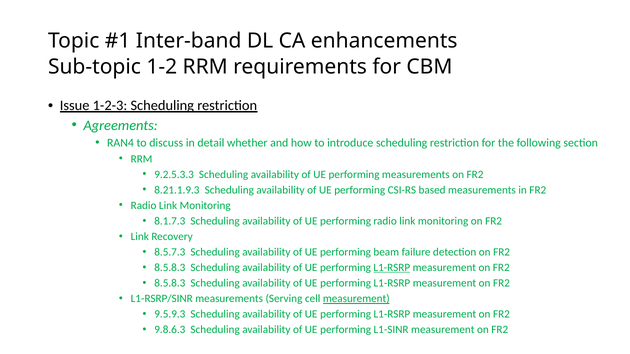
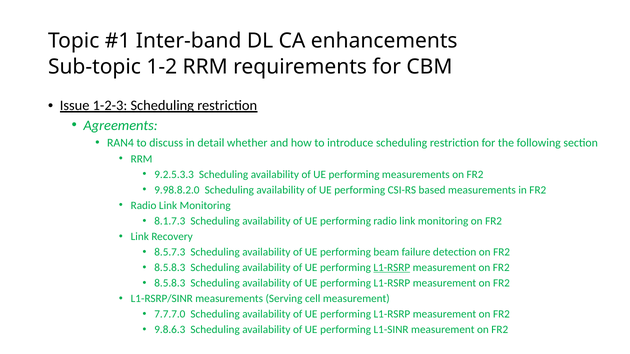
8.21.1.9.3: 8.21.1.9.3 -> 9.98.8.2.0 (177, 190)
measurement underline: present -> none (356, 299)
9.5.9.3: 9.5.9.3 -> 7.7.7.0 (170, 315)
